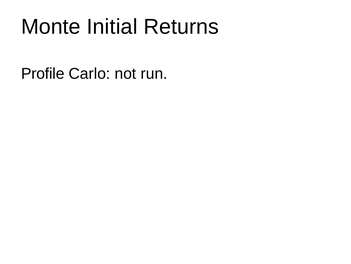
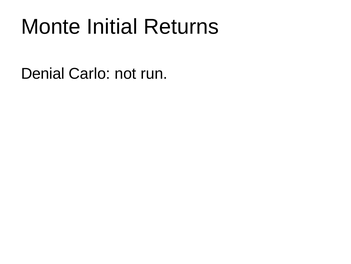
Profile: Profile -> Denial (43, 74)
